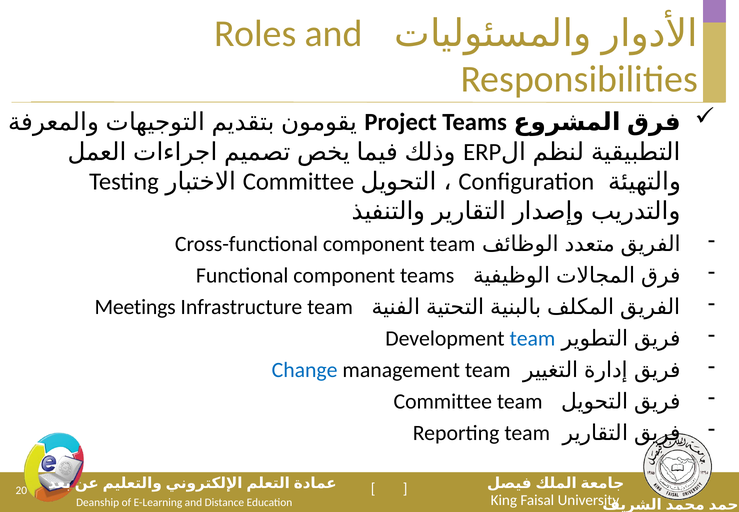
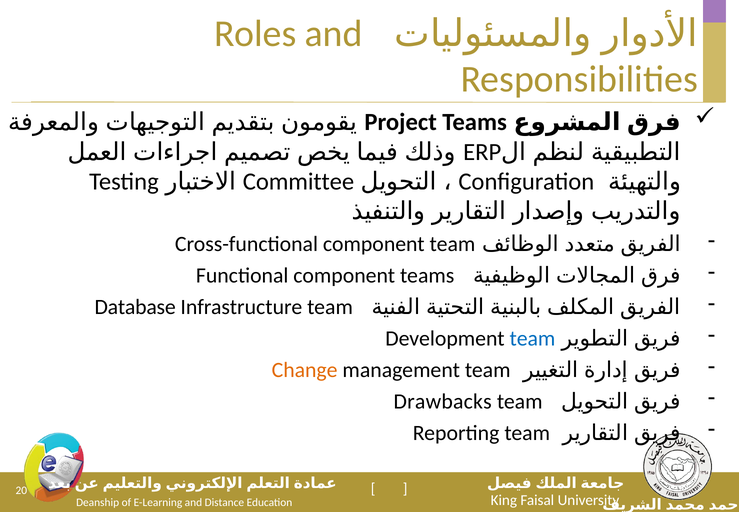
Meetings: Meetings -> Database (135, 307)
Change colour: blue -> orange (305, 370)
Committee: Committee -> Drawbacks (443, 401)
